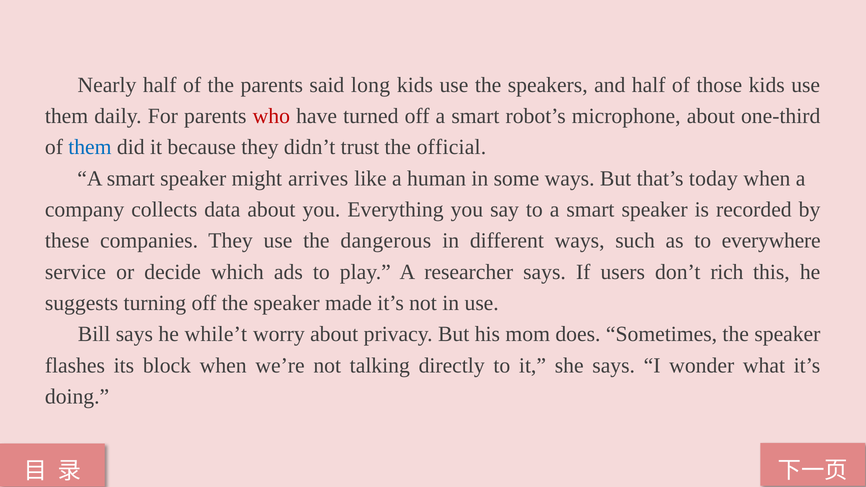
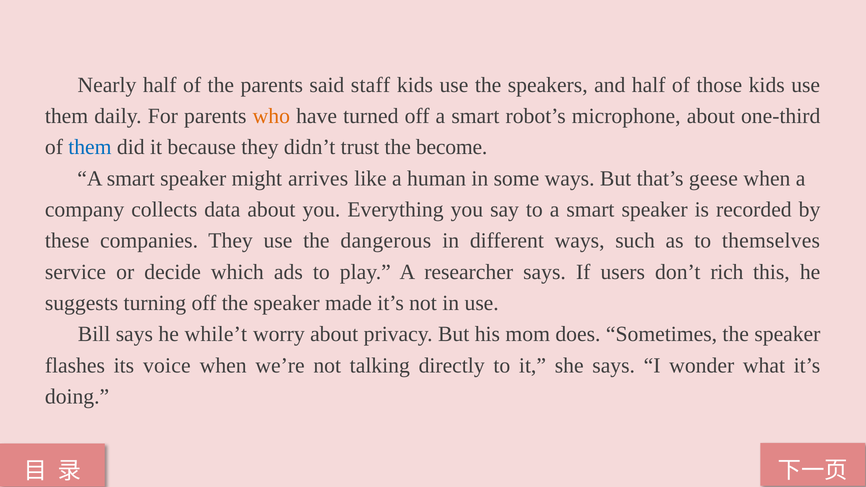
long: long -> staff (371, 85)
who colour: red -> orange (271, 116)
official: official -> become (452, 147)
today: today -> geese (713, 179)
everywhere: everywhere -> themselves (771, 241)
block: block -> voice (167, 366)
